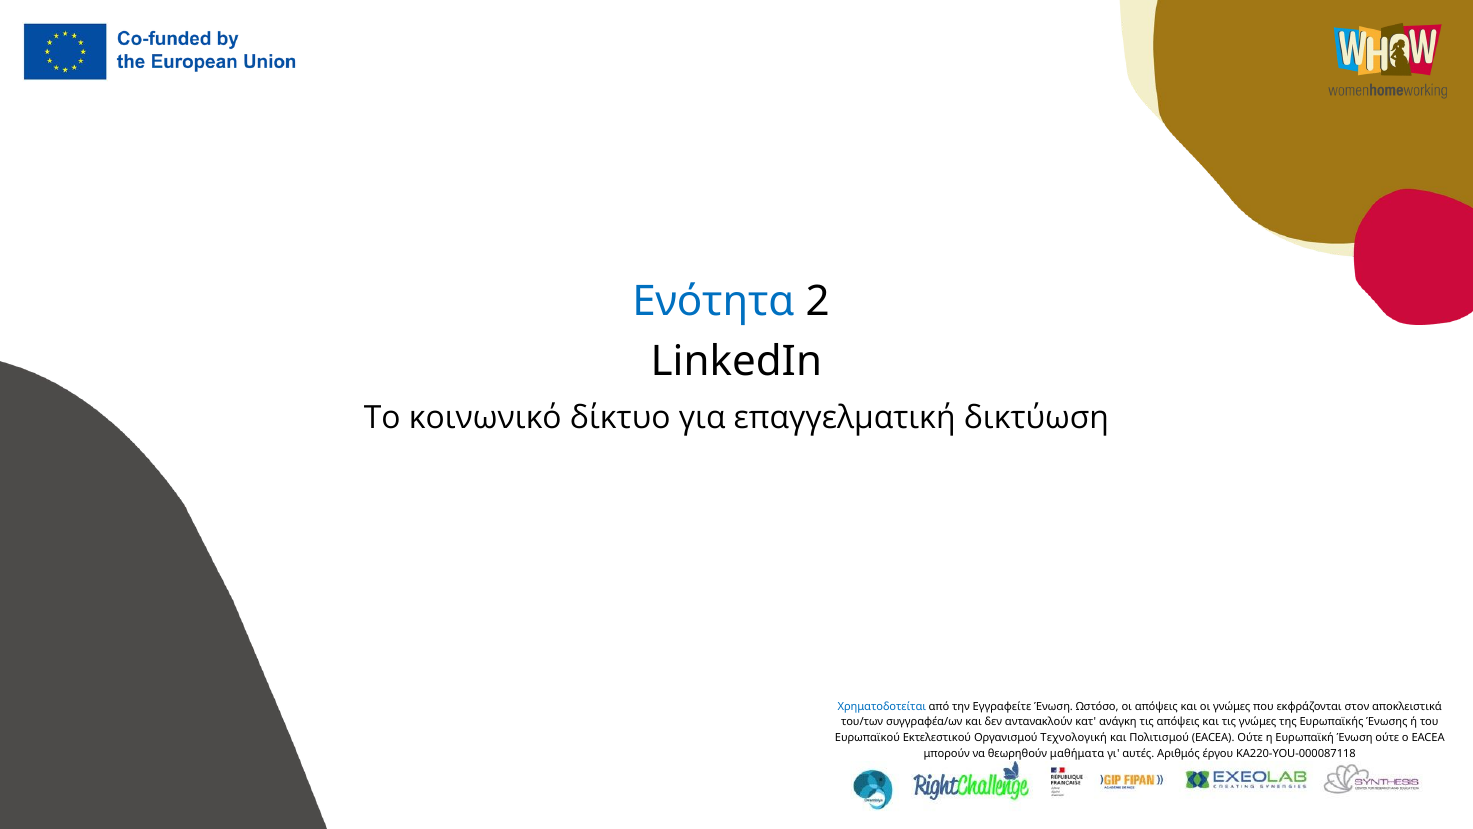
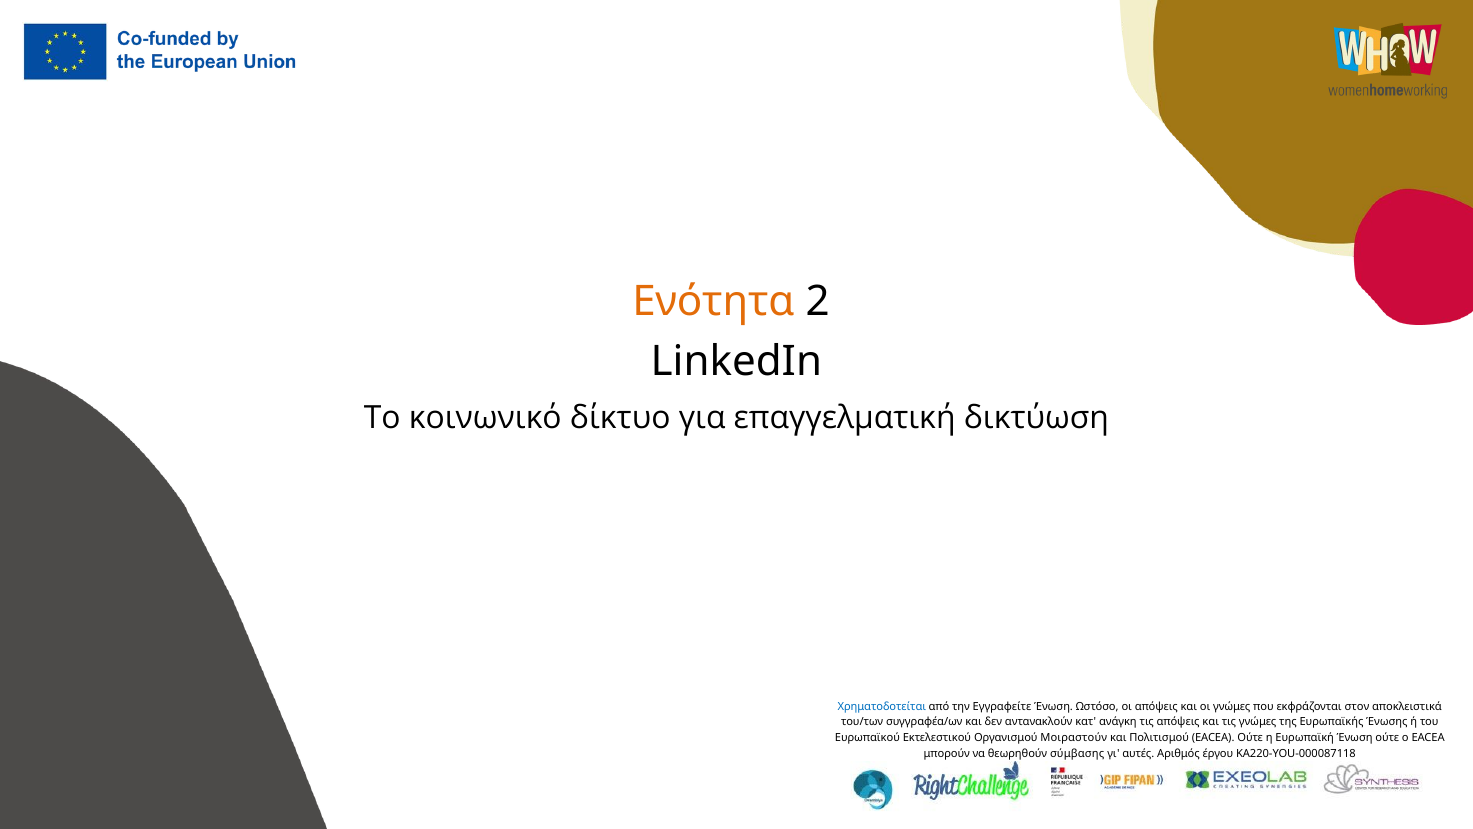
Ενότητα colour: blue -> orange (713, 302)
Τεχνολογική: Τεχνολογική -> Μοιραστούν (1074, 737)
μαθήματα: μαθήματα -> σύμβασης (1077, 753)
